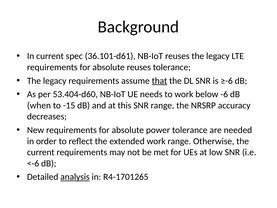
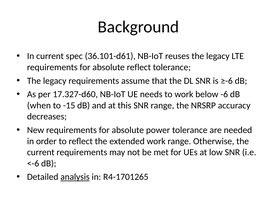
absolute reuses: reuses -> reflect (139, 67)
that underline: present -> none (159, 81)
53.404-d60: 53.404-d60 -> 17.327-d60 (75, 94)
